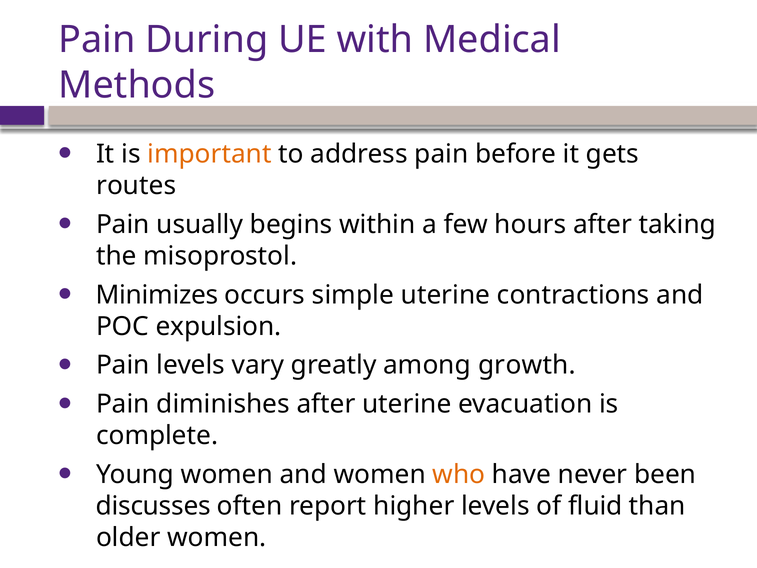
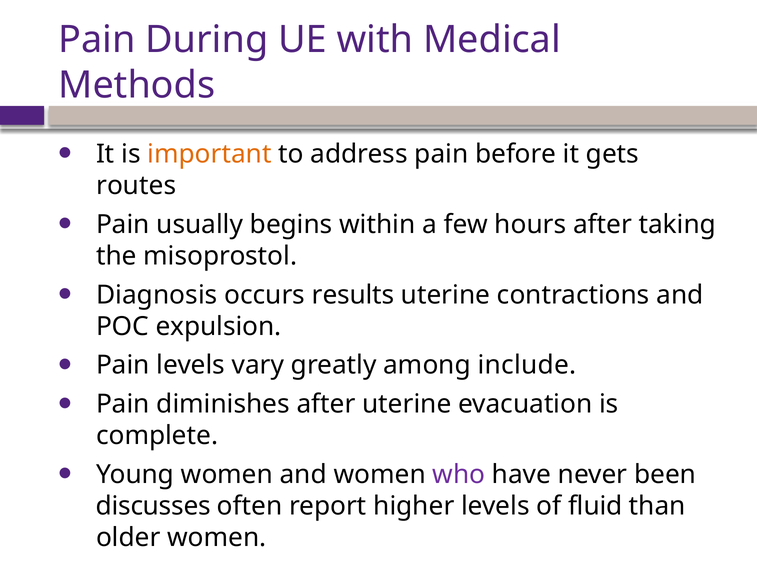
Minimizes: Minimizes -> Diagnosis (157, 295)
simple: simple -> results (353, 295)
growth: growth -> include (527, 365)
who colour: orange -> purple (459, 474)
